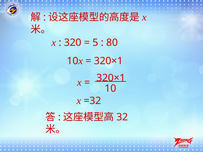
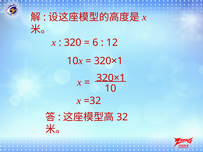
5: 5 -> 6 (95, 43)
80: 80 -> 12 (112, 43)
